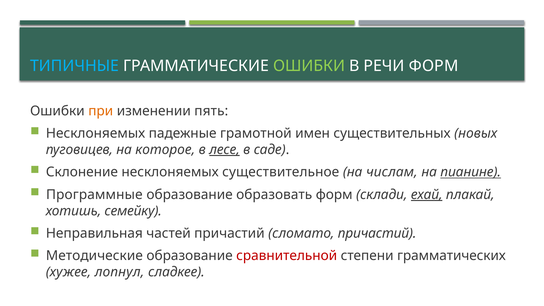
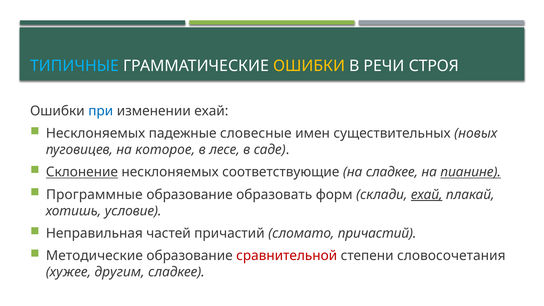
ОШИБКИ colour: light green -> yellow (309, 66)
РЕЧИ ФОРМ: ФОРМ -> СТРОЯ (434, 66)
при colour: orange -> blue (101, 111)
изменении пять: пять -> ехай (211, 111)
грамотной: грамотной -> словесные (256, 133)
лесе underline: present -> none (225, 150)
Склонение underline: none -> present (82, 172)
существительное: существительное -> соответствующие (281, 172)
на числам: числам -> сладкее (392, 172)
семейку: семейку -> условие (133, 211)
грамматических: грамматических -> словосочетания (451, 256)
лопнул: лопнул -> другим (120, 272)
